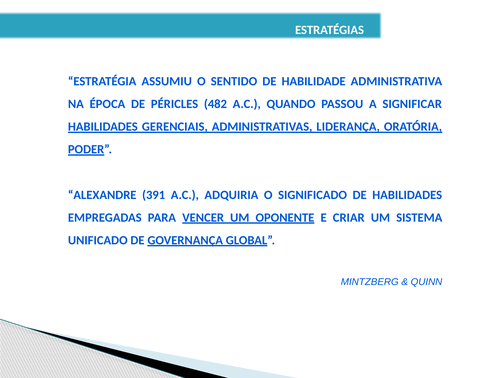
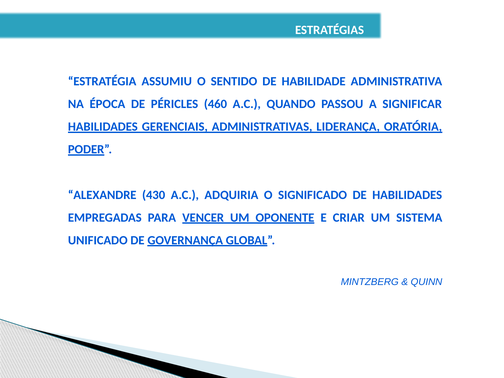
482: 482 -> 460 (215, 104)
391: 391 -> 430 (154, 195)
